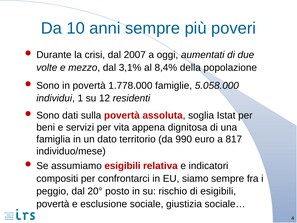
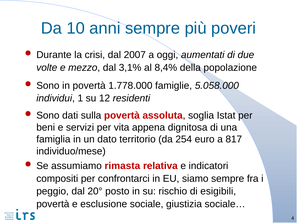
990: 990 -> 254 (184, 139)
assumiamo esigibili: esigibili -> rimasta (122, 166)
